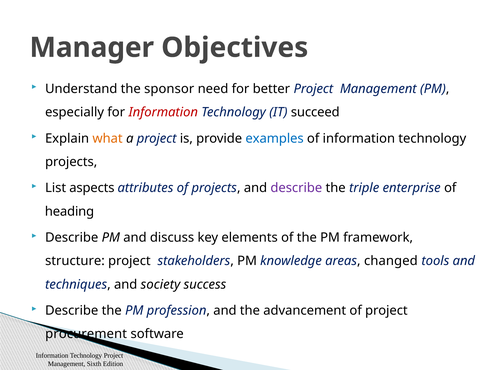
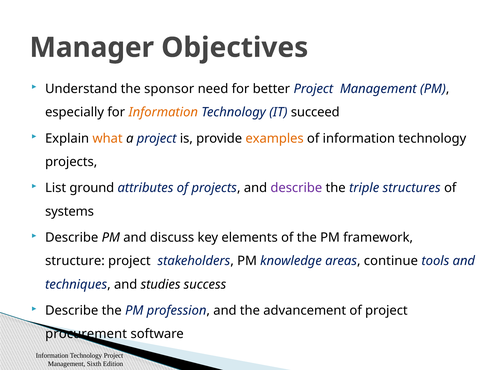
Information colour: red -> orange (163, 112)
examples colour: blue -> orange (275, 138)
aspects: aspects -> ground (92, 188)
enterprise: enterprise -> structures (412, 188)
heading: heading -> systems (70, 211)
changed: changed -> continue (391, 261)
society: society -> studies (161, 284)
